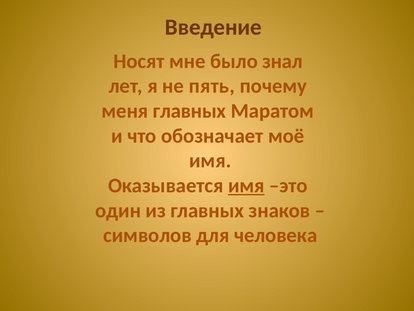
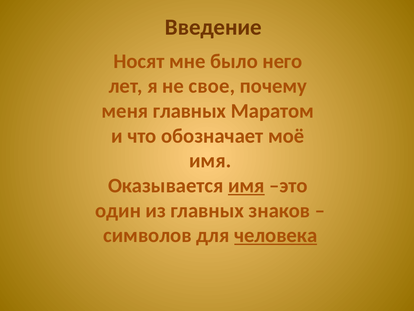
знал: знал -> него (282, 61)
пять: пять -> свое (212, 86)
человека underline: none -> present (276, 235)
